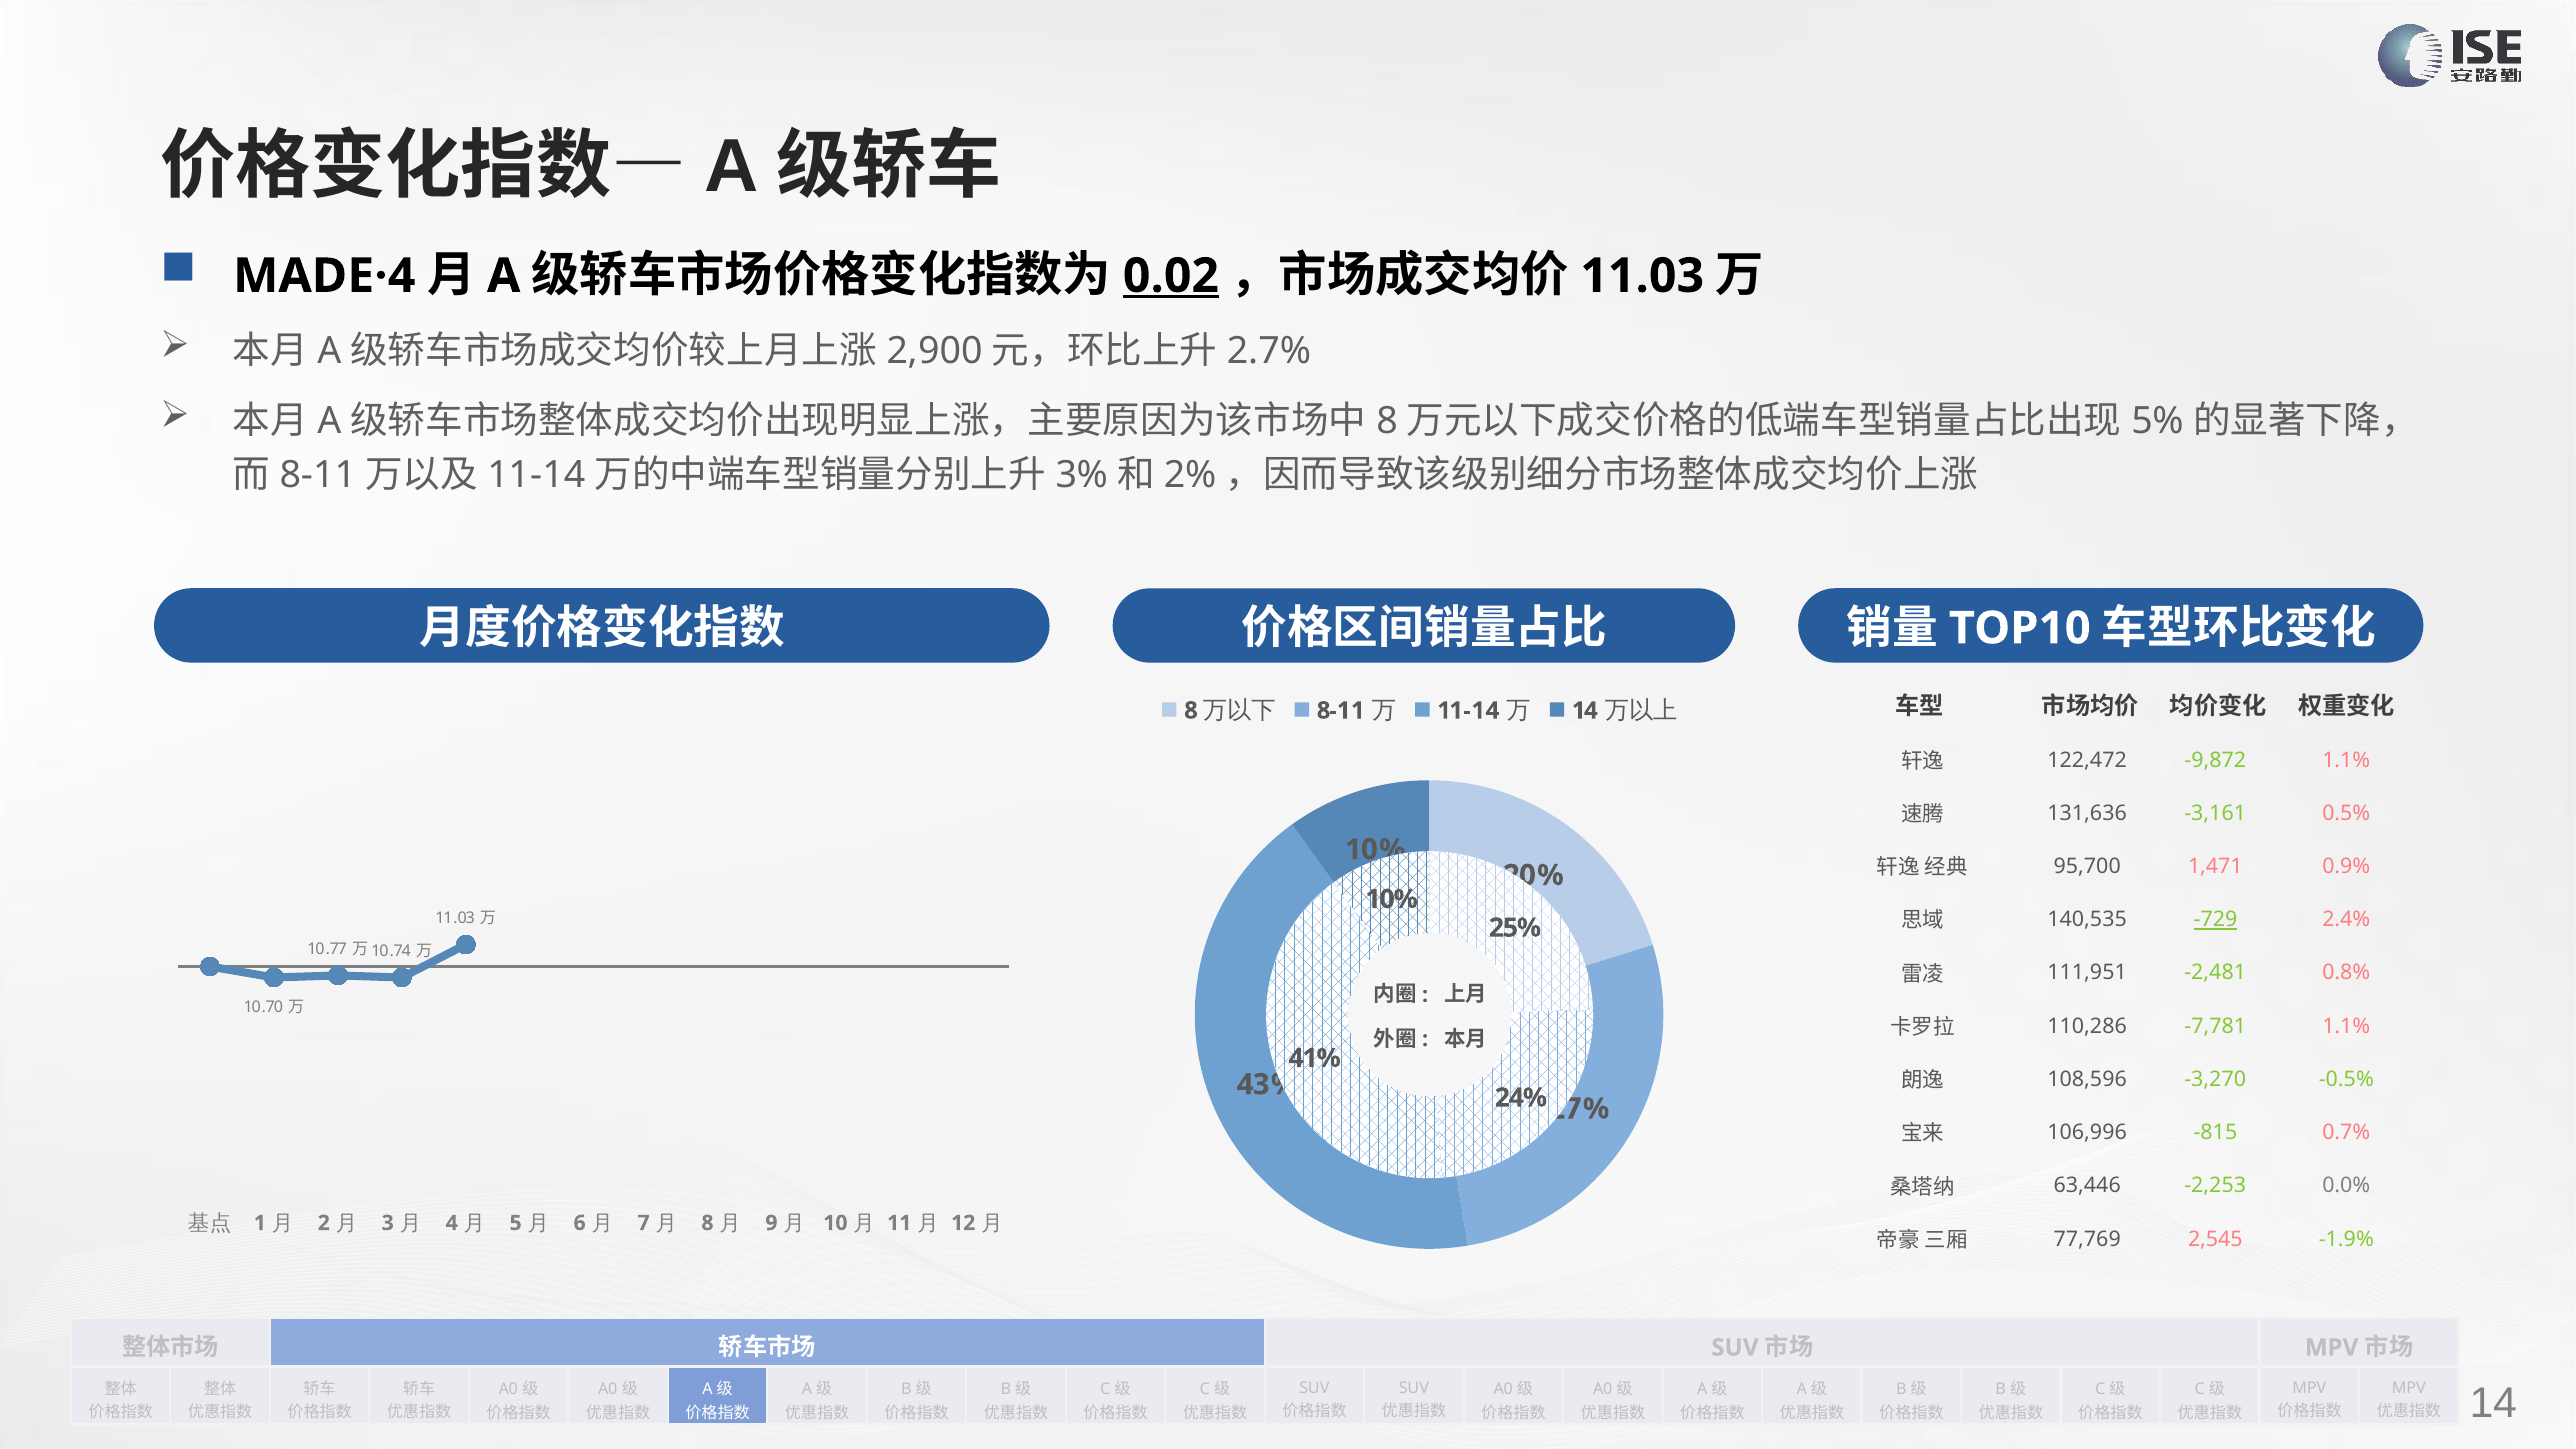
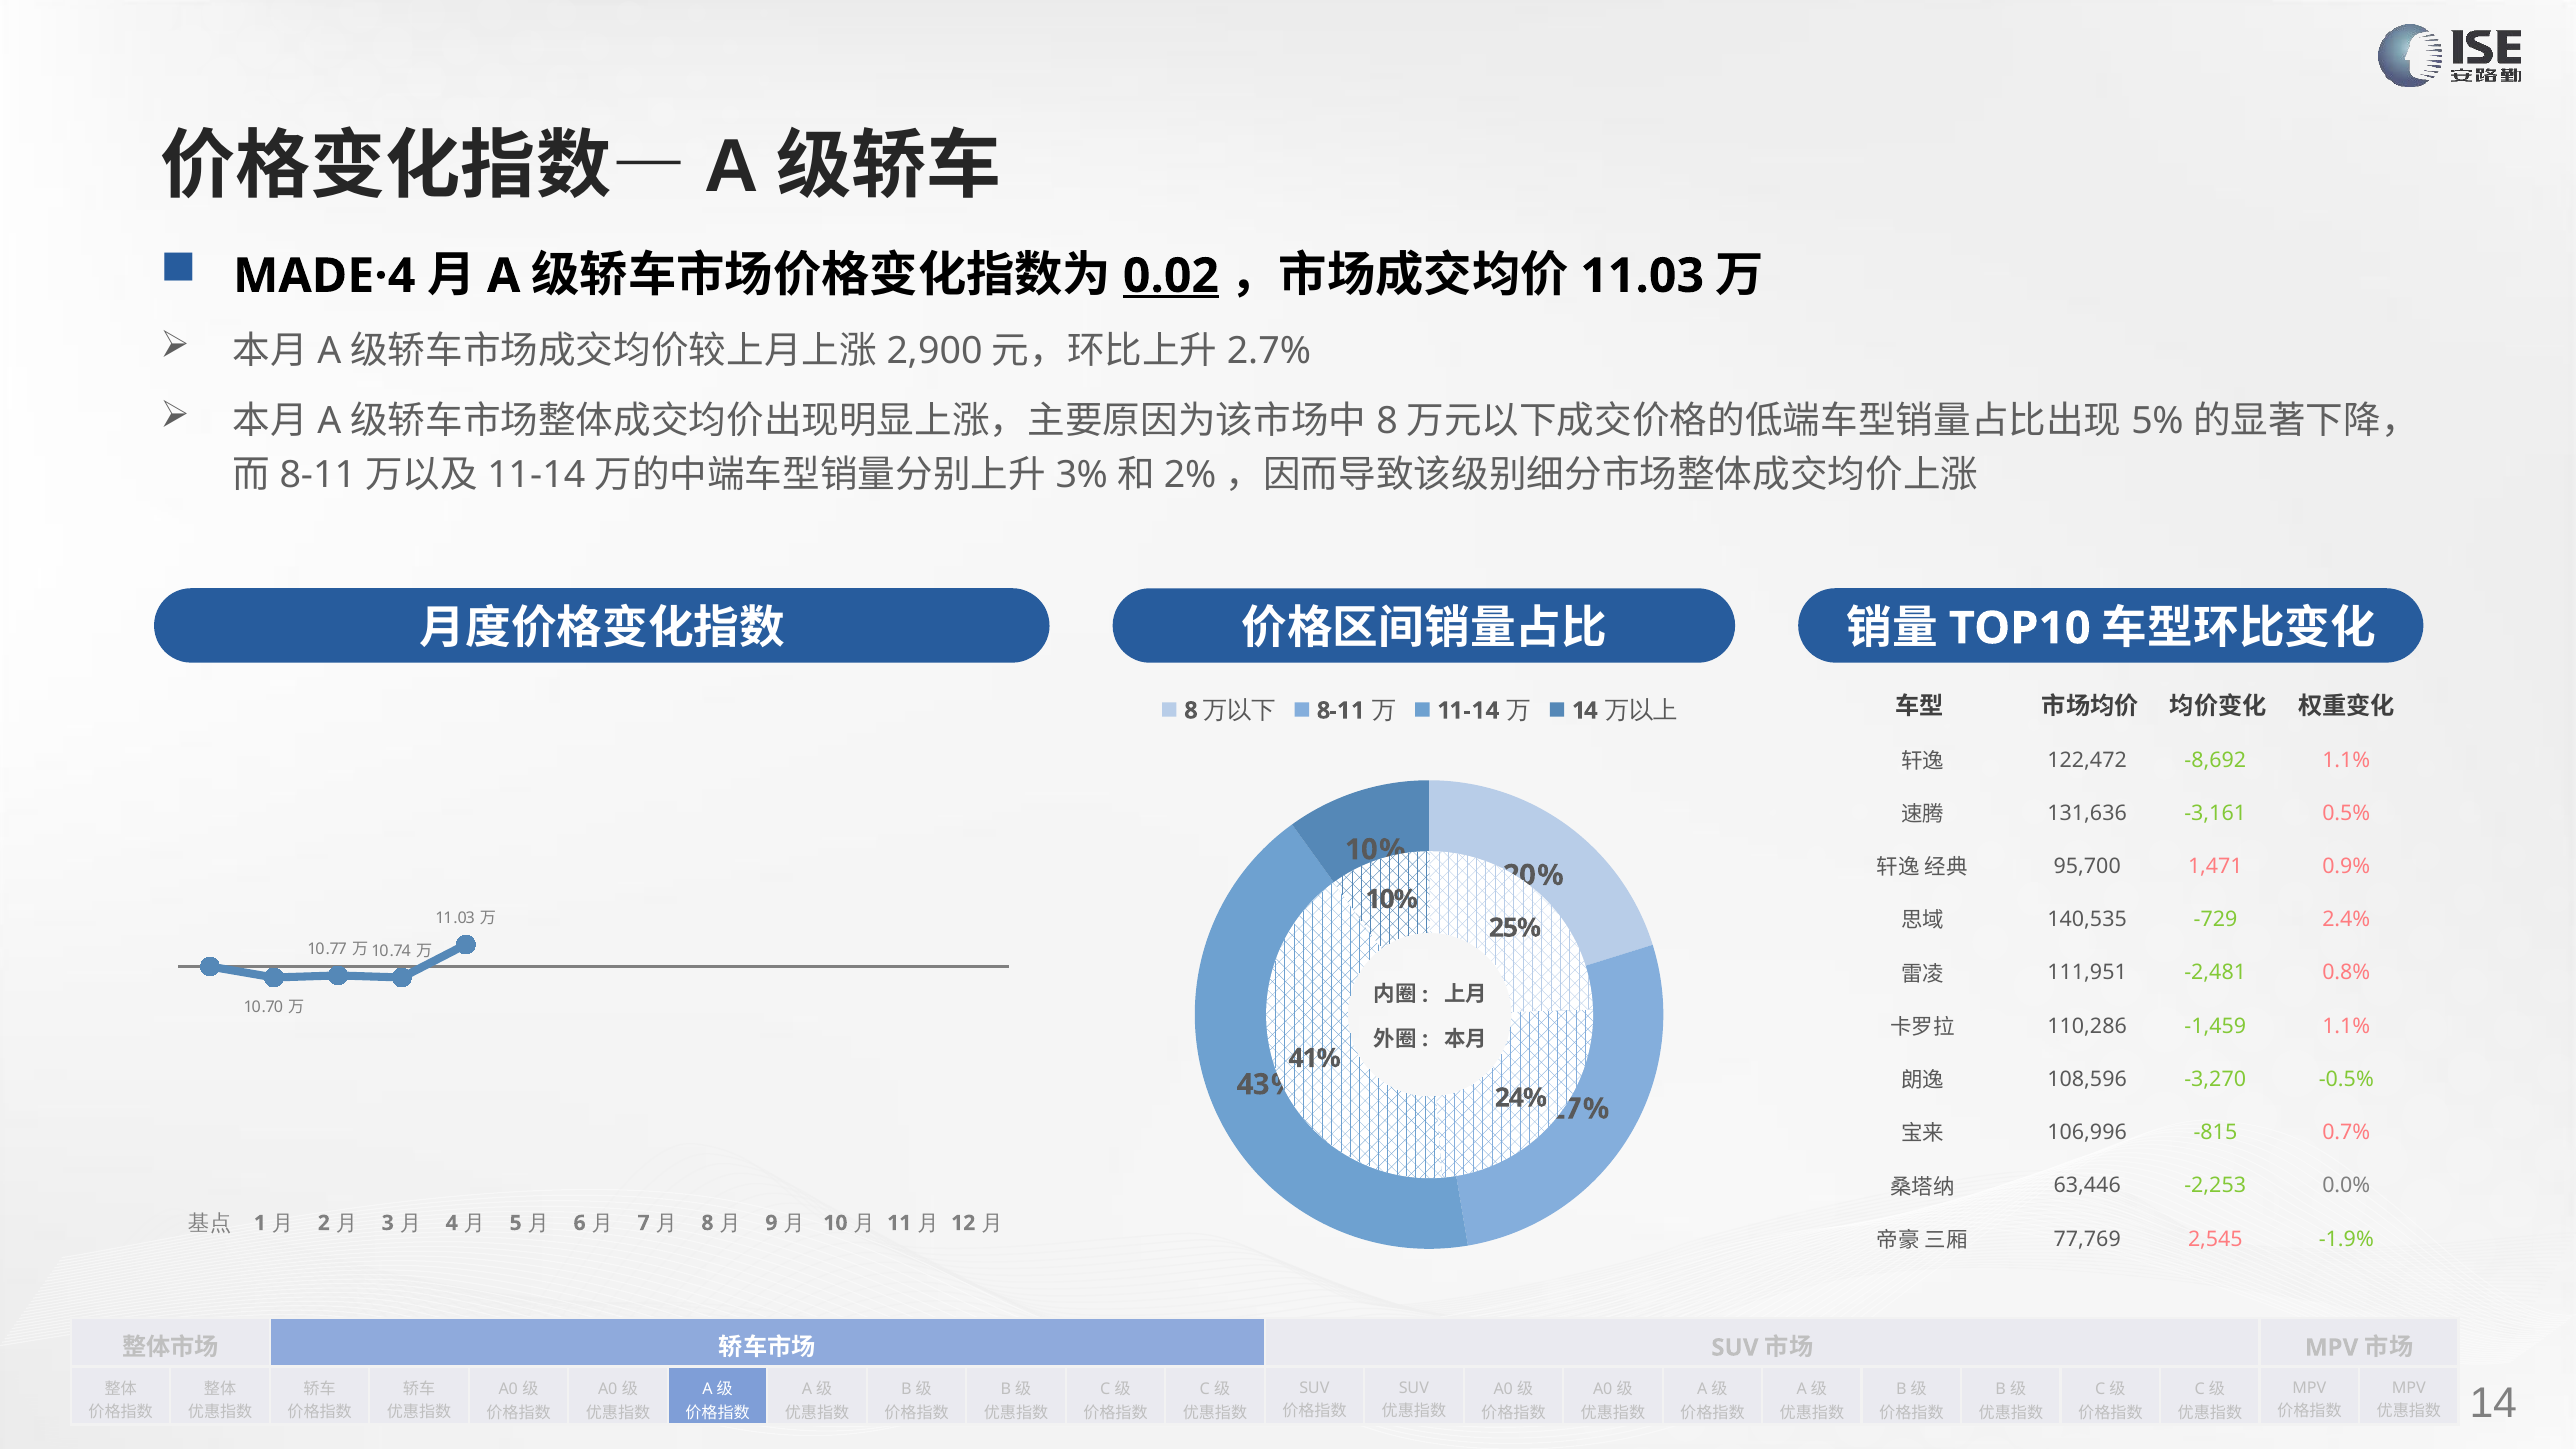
-9,872: -9,872 -> -8,692 (2215, 760)
-729 underline: present -> none (2216, 920)
-7,781: -7,781 -> -1,459 (2215, 1026)
